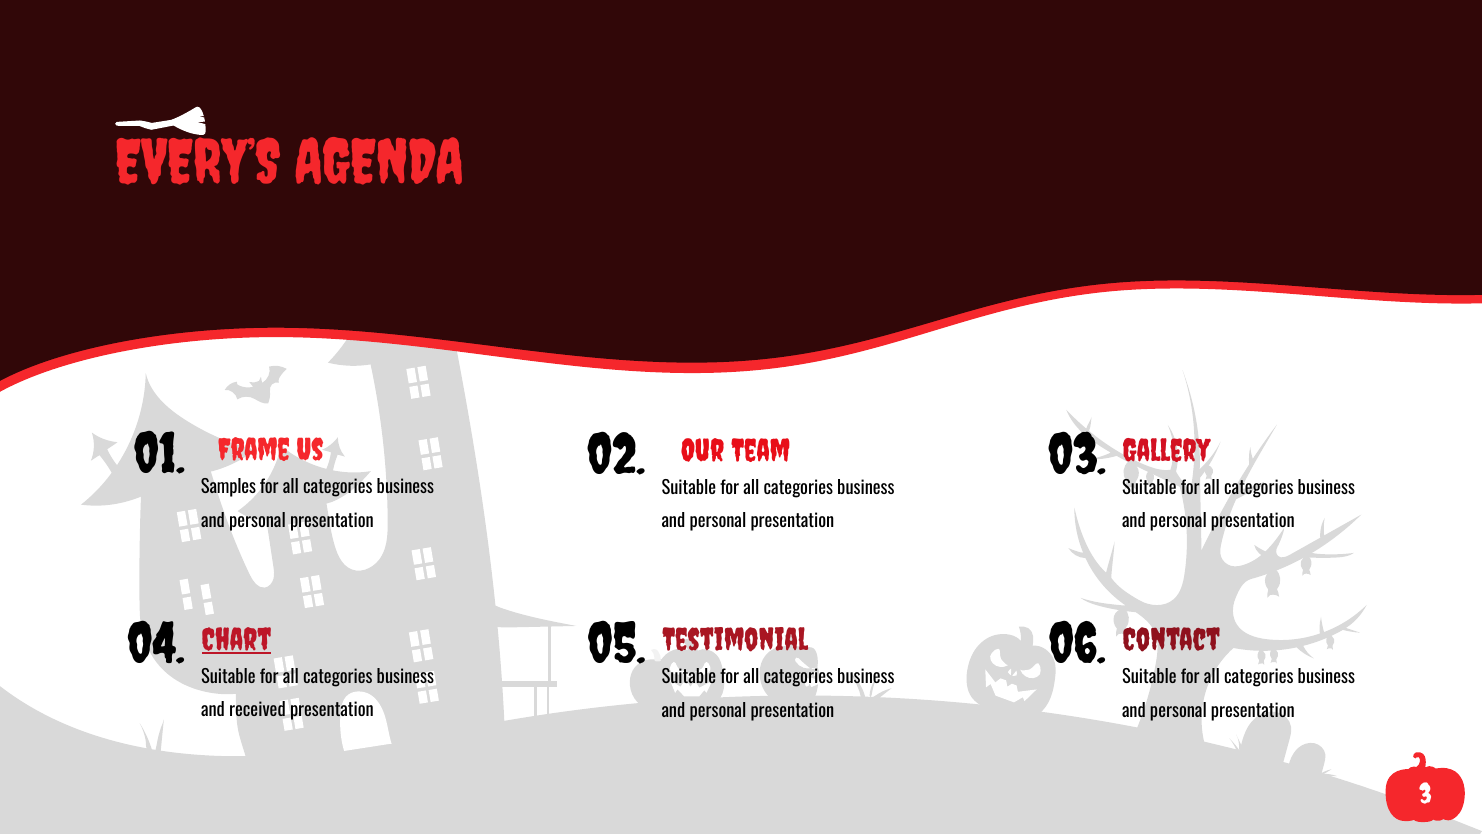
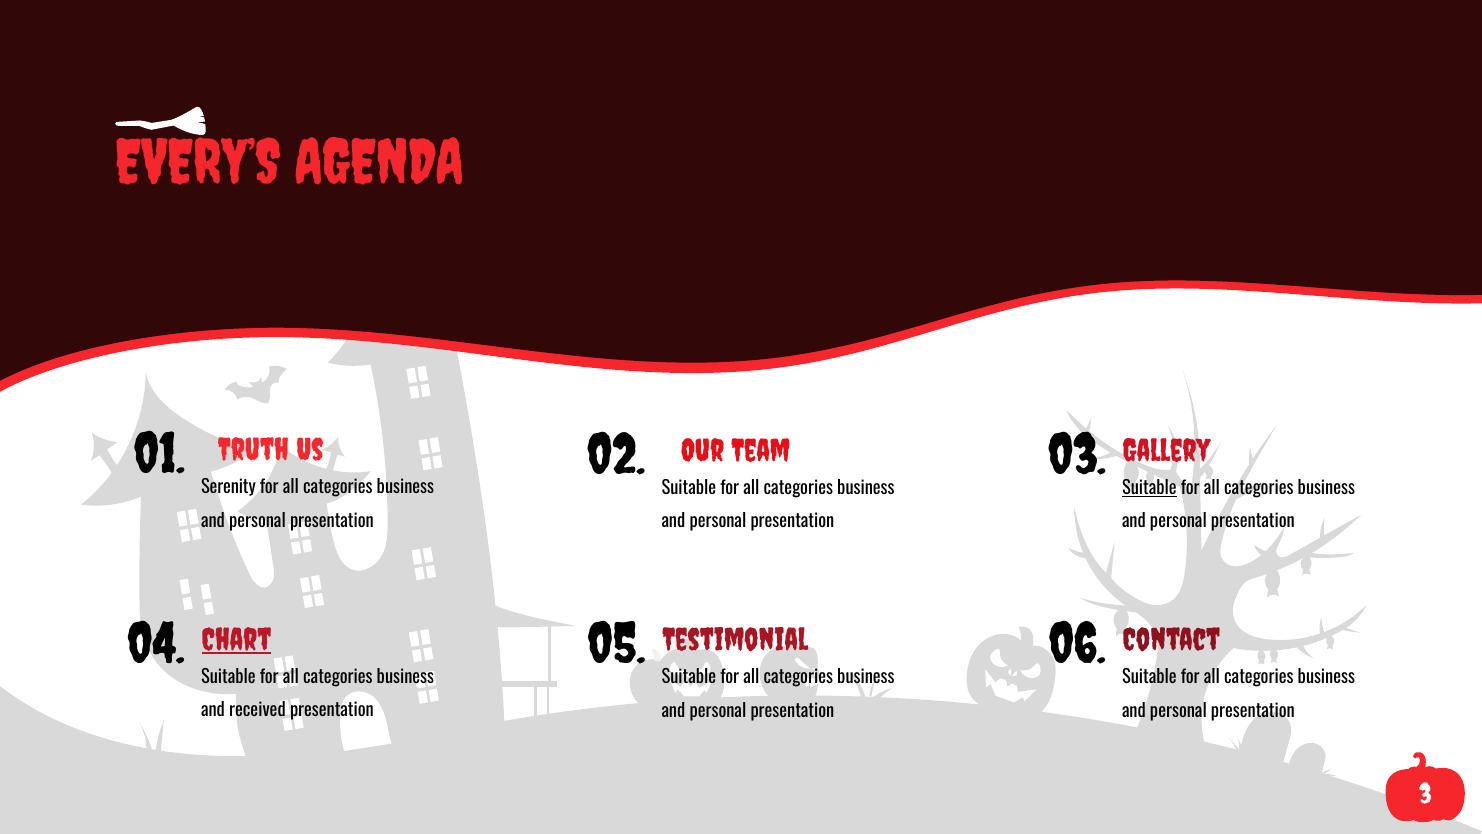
Frame: Frame -> Truth (254, 450)
Samples: Samples -> Serenity (228, 487)
Suitable underline: none -> present (1149, 488)
